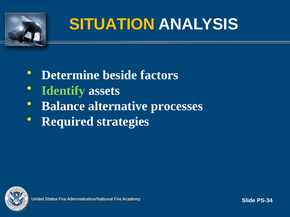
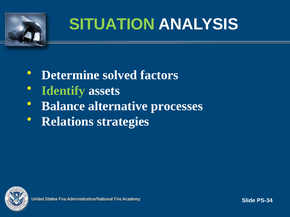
SITUATION colour: yellow -> light green (112, 24)
beside: beside -> solved (120, 75)
Required: Required -> Relations (68, 122)
